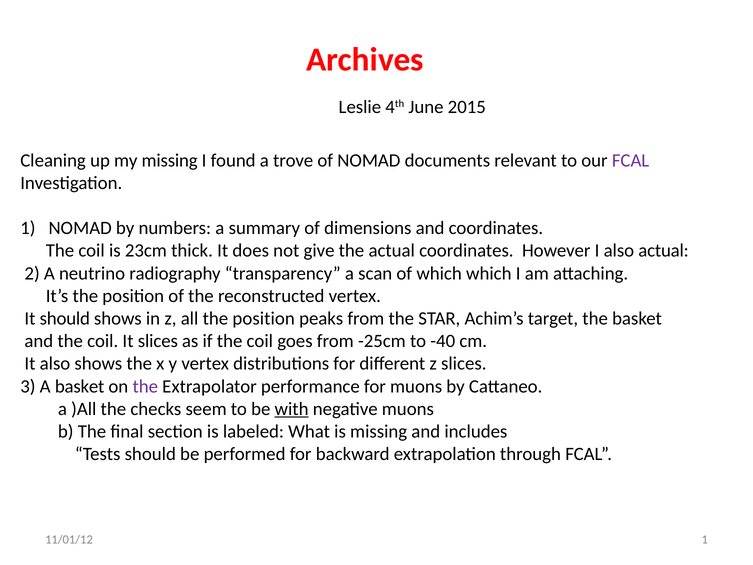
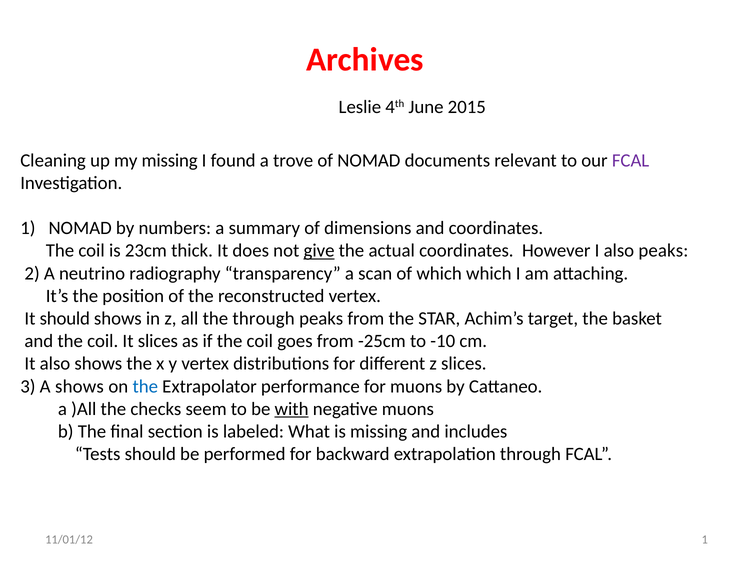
give underline: none -> present (319, 251)
also actual: actual -> peaks (663, 251)
all the position: position -> through (264, 318)
-40: -40 -> -10 (443, 341)
A basket: basket -> shows (79, 386)
the colour: purple -> blue (145, 386)
